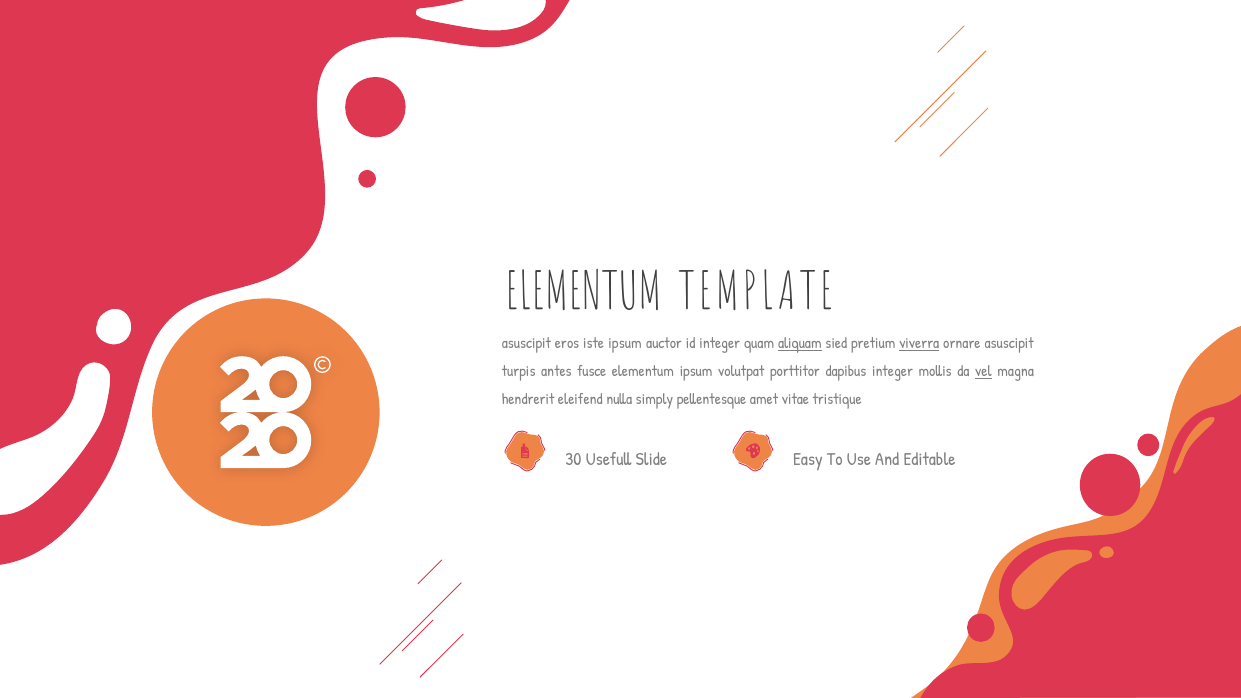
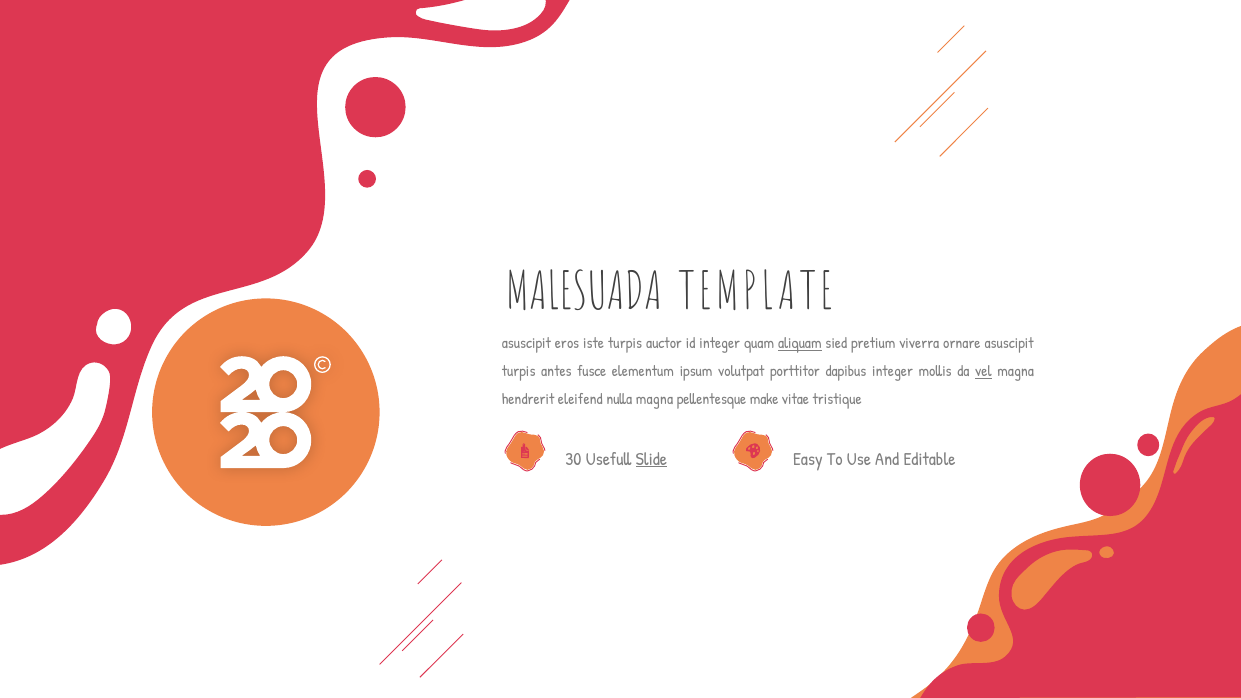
ELEMENTUM: ELEMENTUM -> MALESUADA (584, 293)
iste ipsum: ipsum -> turpis (625, 344)
viverra underline: present -> none (919, 344)
nulla simply: simply -> magna (654, 400)
amet: amet -> make (764, 400)
Slide underline: none -> present (651, 459)
